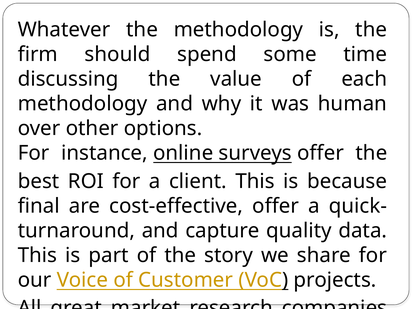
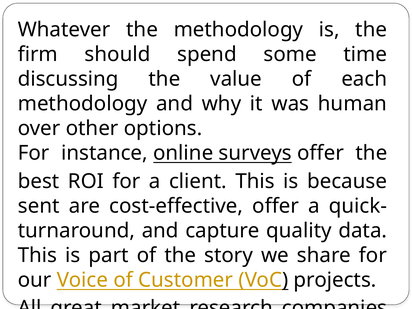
final: final -> sent (39, 206)
